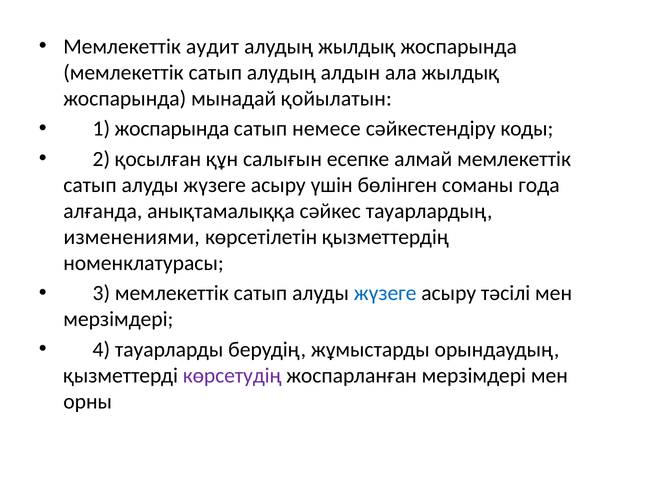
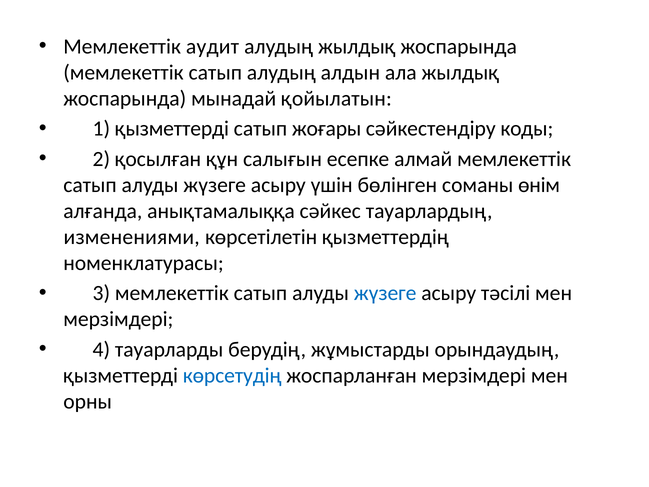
1 жоспарында: жоспарында -> қызметтерді (172, 129)
немесе: немесе -> жоғары (327, 129)
года: года -> өнім (539, 185)
көрсетудің colour: purple -> blue (232, 375)
